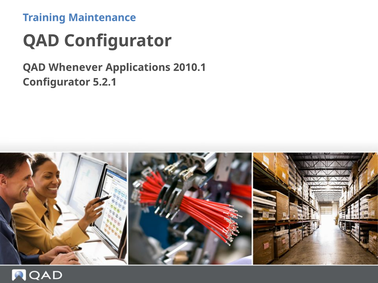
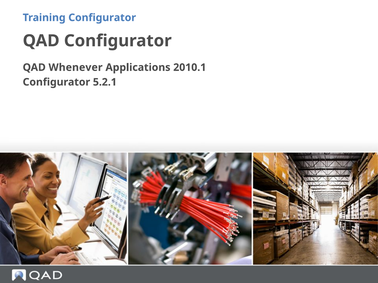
Training Maintenance: Maintenance -> Configurator (102, 18)
